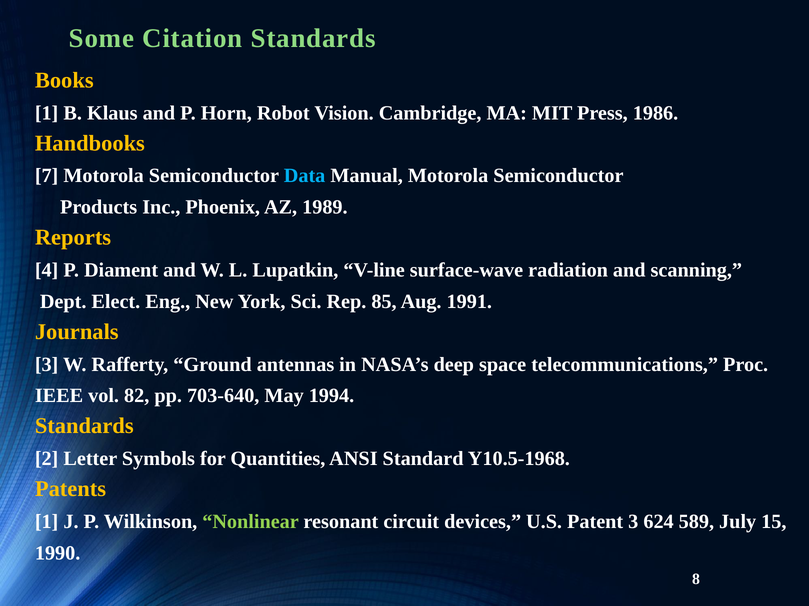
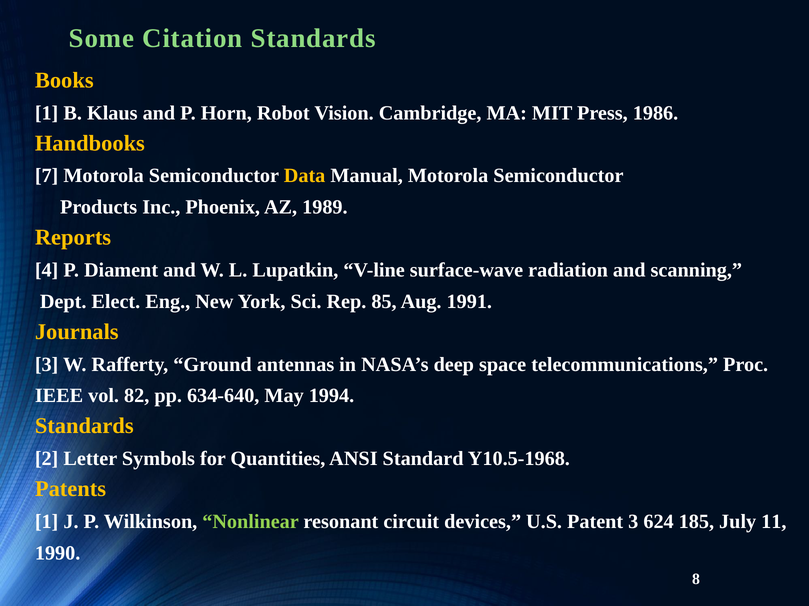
Data colour: light blue -> yellow (305, 176)
703-640: 703-640 -> 634-640 (223, 396)
589: 589 -> 185 (696, 522)
15: 15 -> 11 (774, 522)
